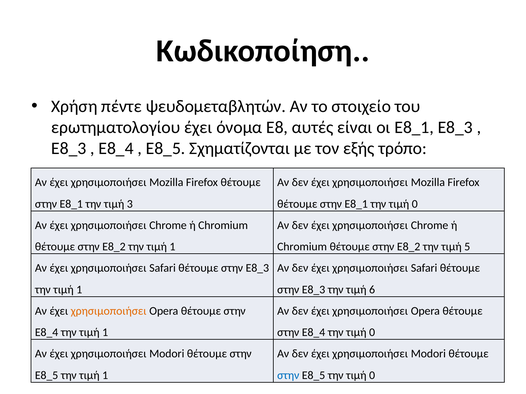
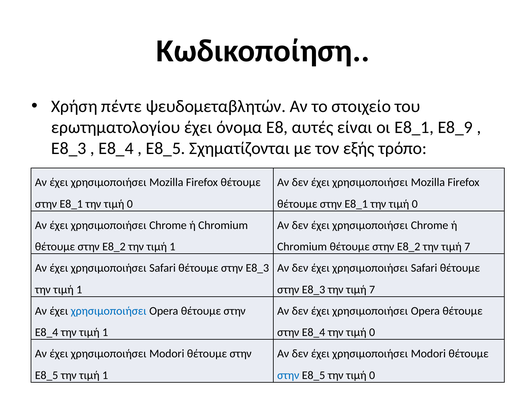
Ε8_1 Ε8_3: Ε8_3 -> Ε8_9 (455, 127)
3: 3 -> 0 (130, 204)
Ε8_2 την τιμή 5: 5 -> 7 (467, 247)
Ε8_3 την τιμή 6: 6 -> 7 (372, 290)
χρησιμοποιήσει colour: orange -> blue (109, 311)
